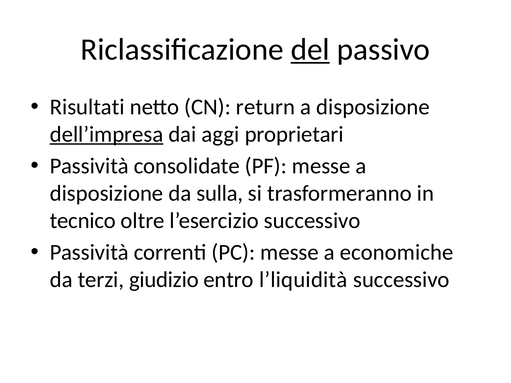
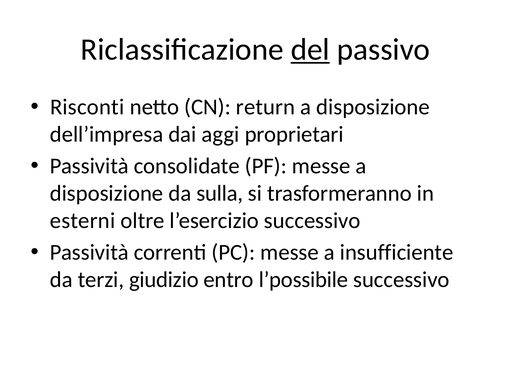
Risultati: Risultati -> Risconti (87, 107)
dell’impresa underline: present -> none (107, 134)
tecnico: tecnico -> esterni (83, 221)
economiche: economiche -> insufficiente (397, 253)
l’liquidità: l’liquidità -> l’possibile (303, 280)
